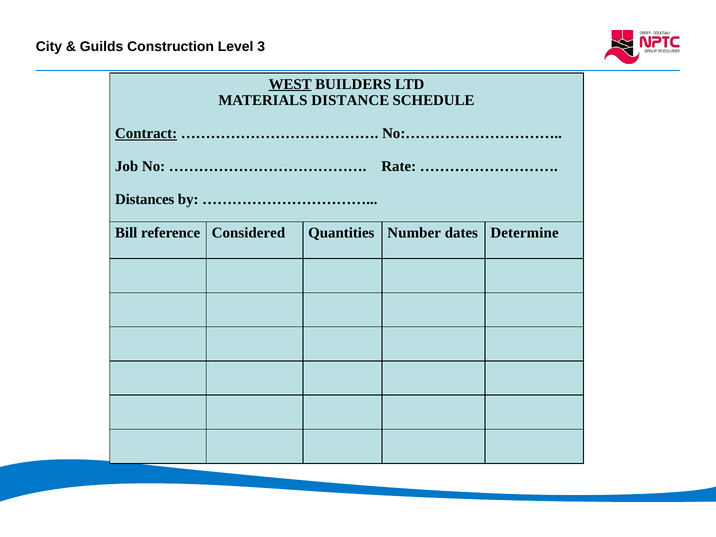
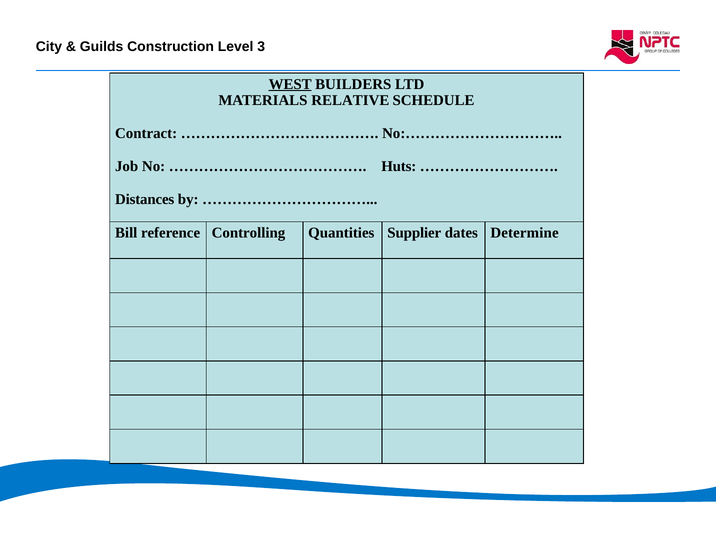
DISTANCE: DISTANCE -> RELATIVE (350, 101)
Contract underline: present -> none (146, 133)
Rate: Rate -> Huts (399, 166)
Considered: Considered -> Controlling (248, 233)
Number: Number -> Supplier (414, 233)
